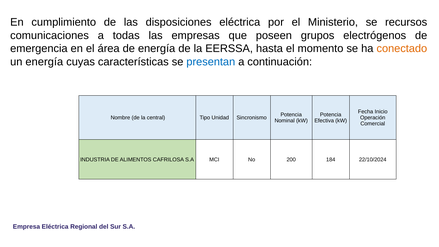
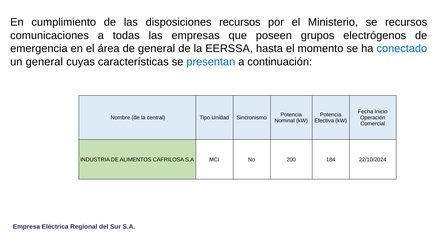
disposiciones eléctrica: eléctrica -> recursos (240, 22)
de energía: energía -> general (157, 49)
conectado colour: orange -> blue (402, 49)
un energía: energía -> general (44, 62)
